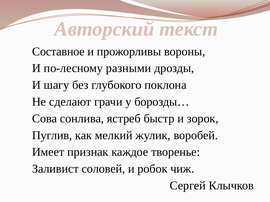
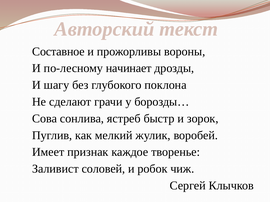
разными: разными -> начинает (129, 68)
